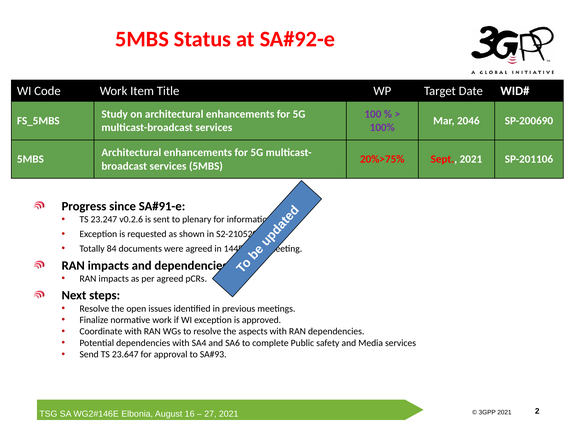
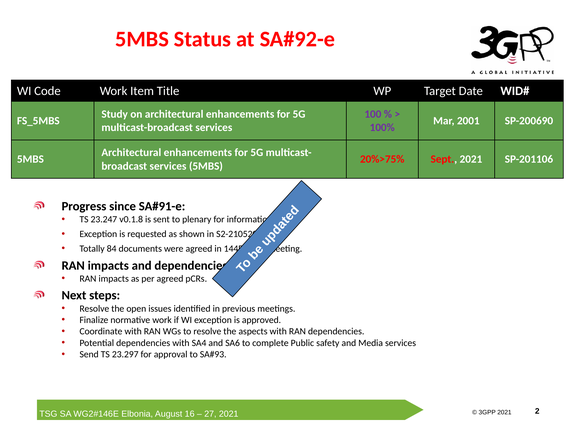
2046: 2046 -> 2001 (468, 121)
v0.2.6: v0.2.6 -> v0.1.8 (131, 219)
23.647: 23.647 -> 23.297 (125, 354)
